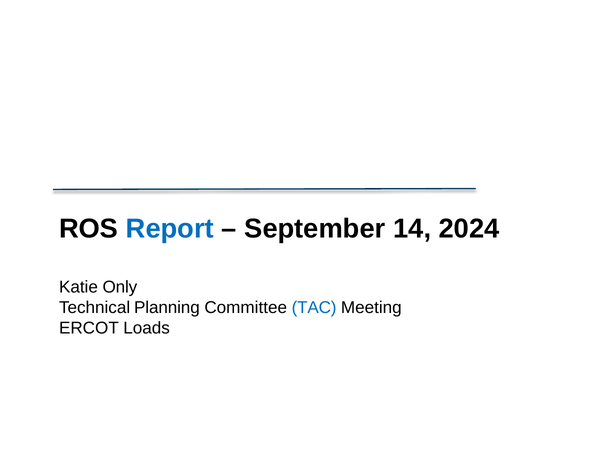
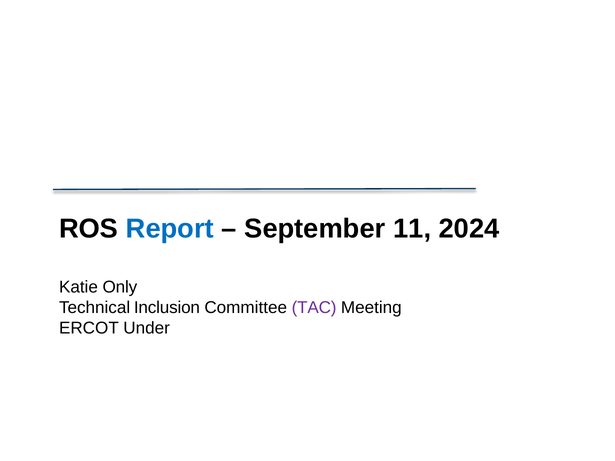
14: 14 -> 11 (412, 229)
Planning: Planning -> Inclusion (167, 308)
TAC colour: blue -> purple (314, 308)
Loads: Loads -> Under (147, 328)
